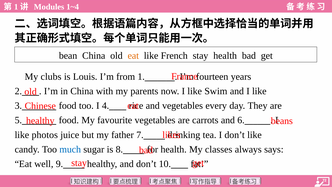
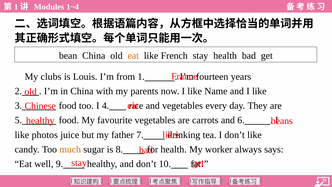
Swim: Swim -> Name (216, 91)
much colour: blue -> orange (70, 149)
classes: classes -> worker (219, 149)
